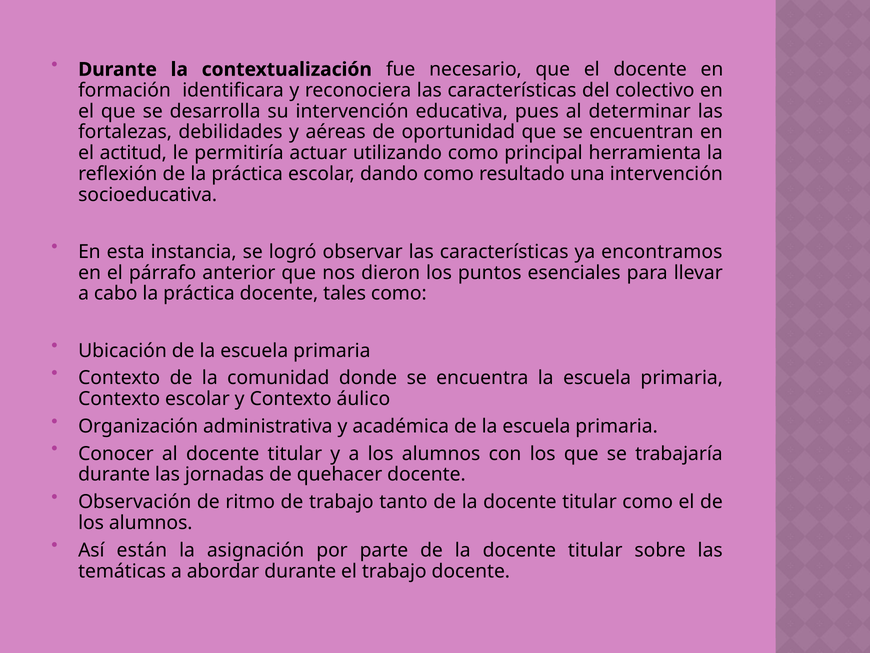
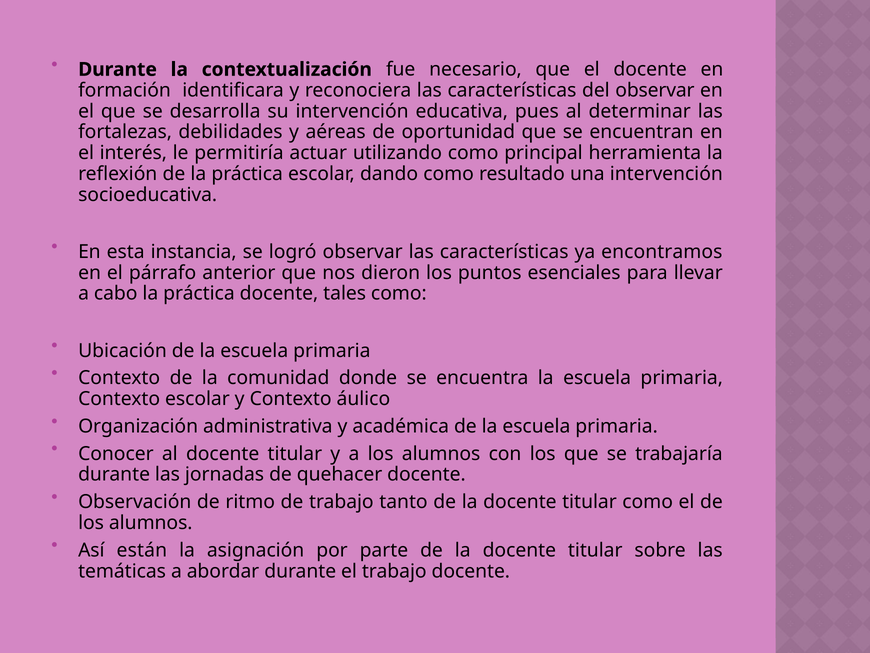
del colectivo: colectivo -> observar (655, 90)
actitud: actitud -> interés (133, 153)
